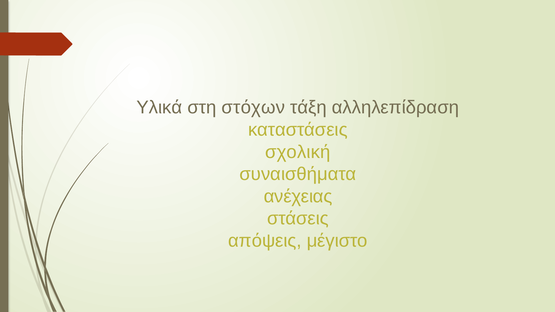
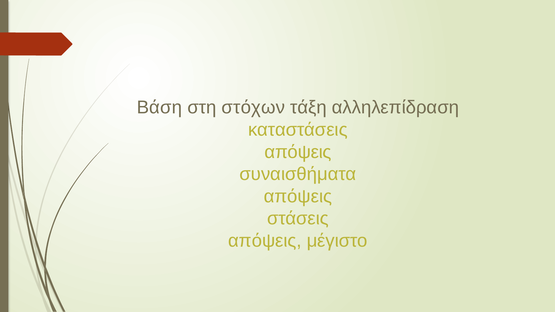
Υλικά: Υλικά -> Βάση (159, 108)
σχολική: σχολική -> απόψεις (298, 152)
ανέχειας: ανέχειας -> απόψεις (298, 196)
